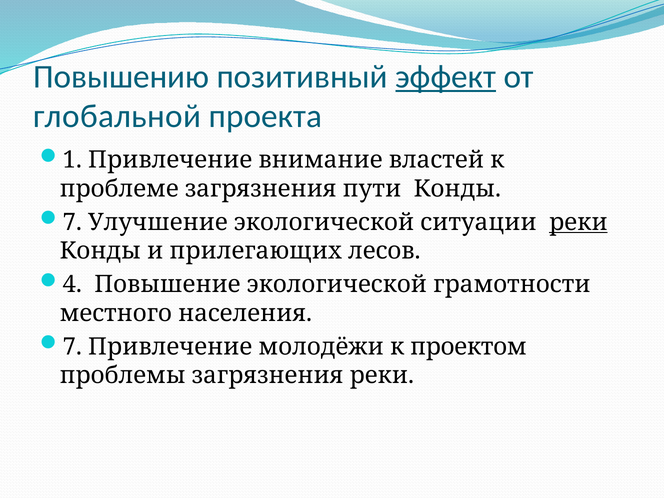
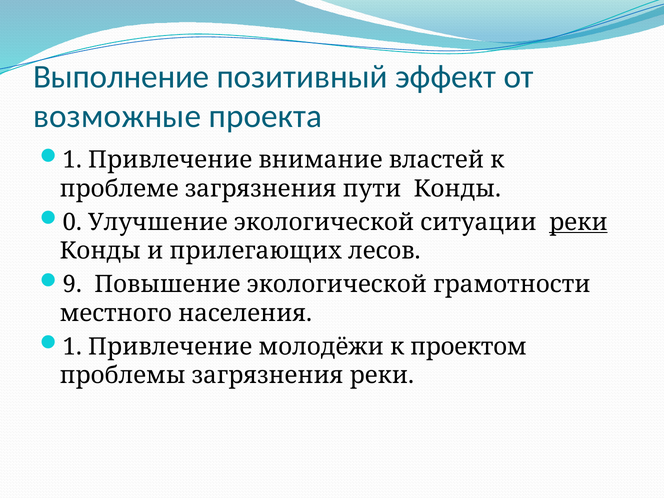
Повышению: Повышению -> Выполнение (121, 77)
эффект underline: present -> none (446, 77)
глобальной: глобальной -> возможные (117, 117)
7: 7 -> 0 (72, 222)
4: 4 -> 9 (72, 284)
7: 7 -> 1 (72, 347)
